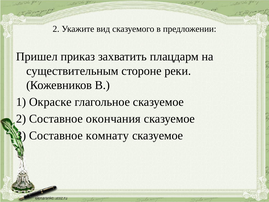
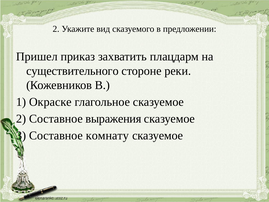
существительным: существительным -> существительного (72, 71)
окончания: окончания -> выражения (113, 119)
